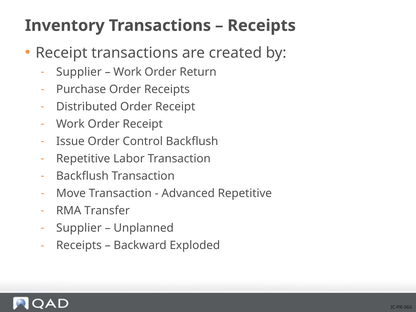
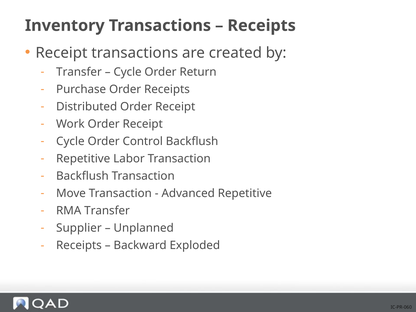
Supplier: Supplier -> Transfer (79, 72)
Work: Work -> Cycle (128, 72)
Issue: Issue -> Cycle (70, 141)
